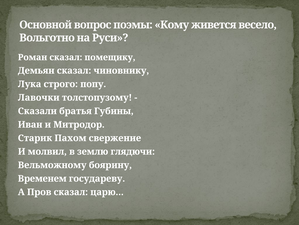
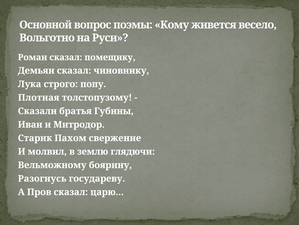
Лавочки: Лавочки -> Плотная (39, 97)
Временем: Временем -> Разогнусь (42, 178)
